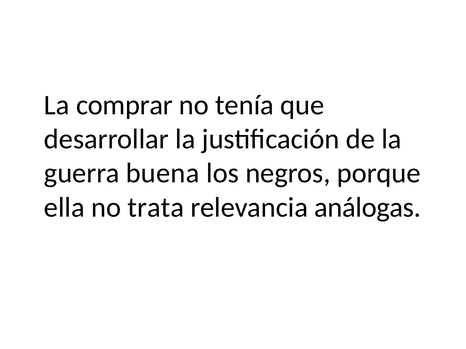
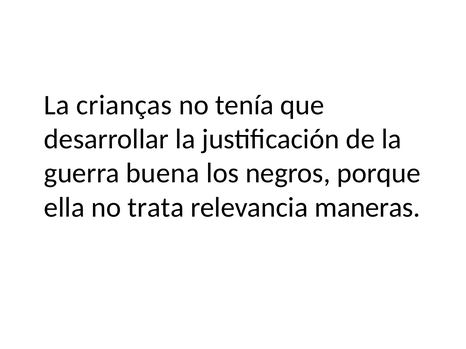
comprar: comprar -> crianças (124, 105)
análogas: análogas -> maneras (368, 208)
